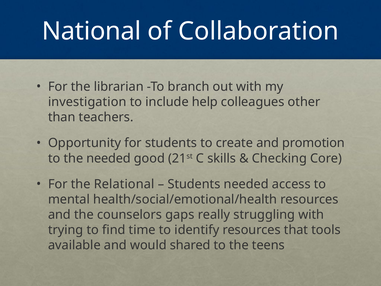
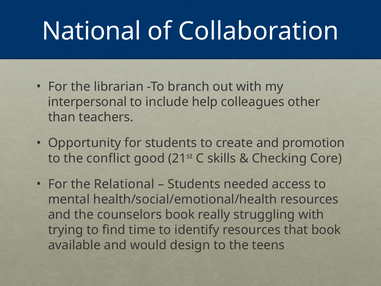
investigation: investigation -> interpersonal (87, 102)
the needed: needed -> conflict (108, 158)
counselors gaps: gaps -> book (180, 214)
that tools: tools -> book (326, 230)
shared: shared -> design (190, 245)
